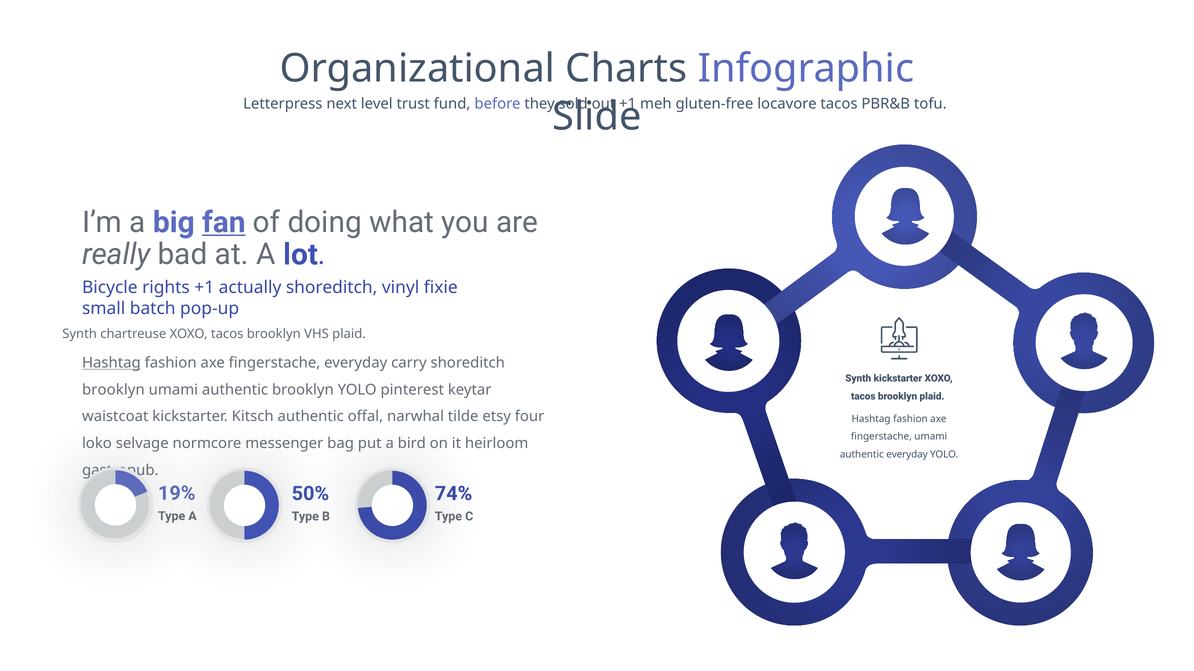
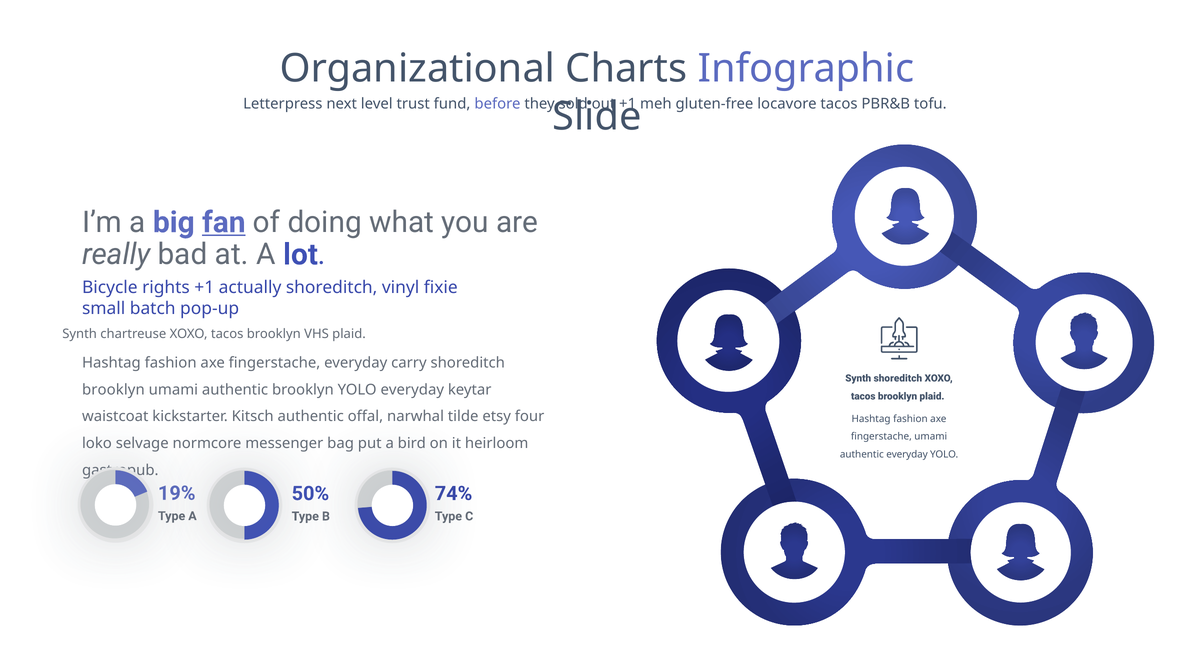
Hashtag underline: present -> none (111, 363)
Synth kickstarter: kickstarter -> shoreditch (898, 379)
YOLO pinterest: pinterest -> everyday (412, 390)
